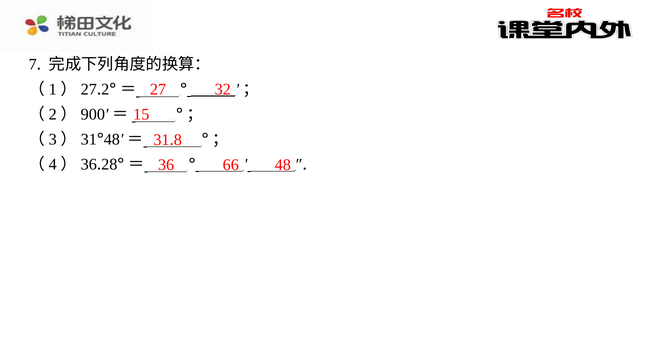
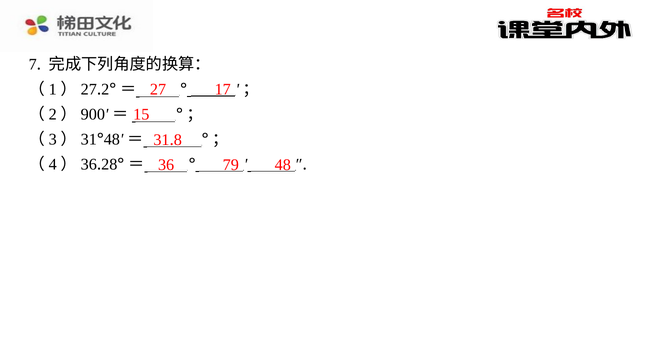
32: 32 -> 17 (223, 89)
66: 66 -> 79 (231, 165)
